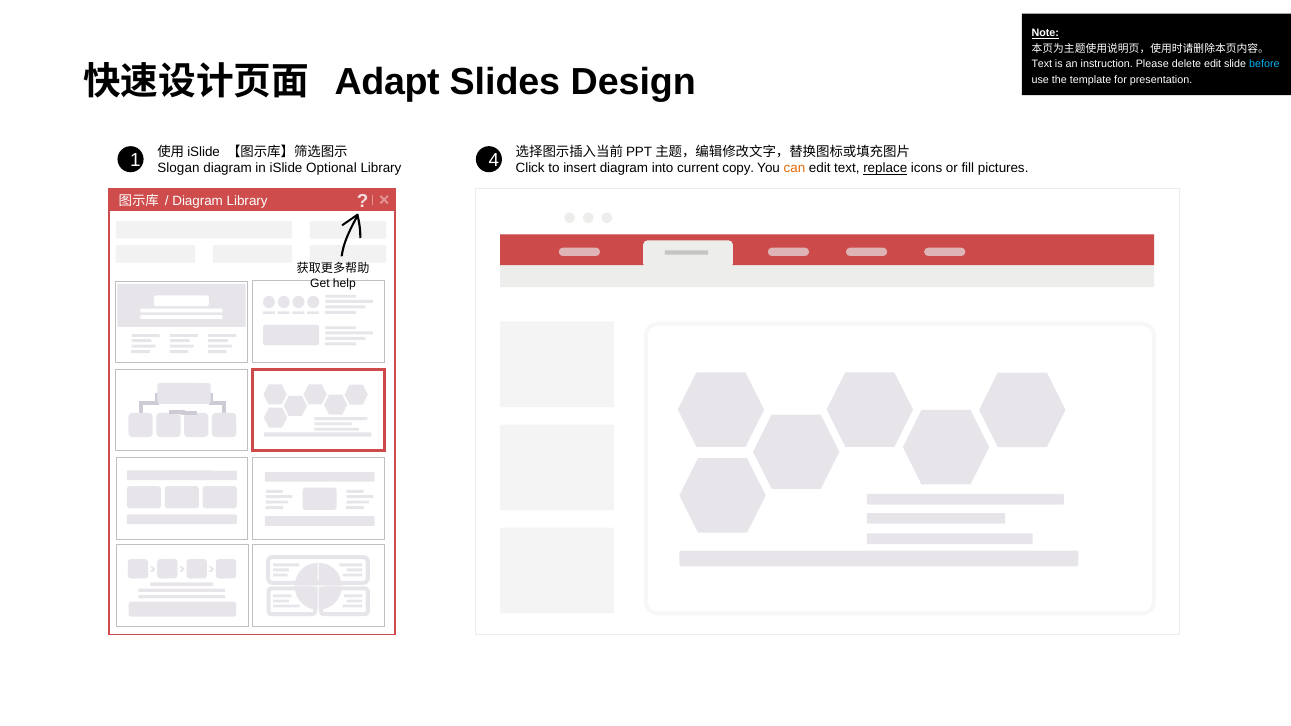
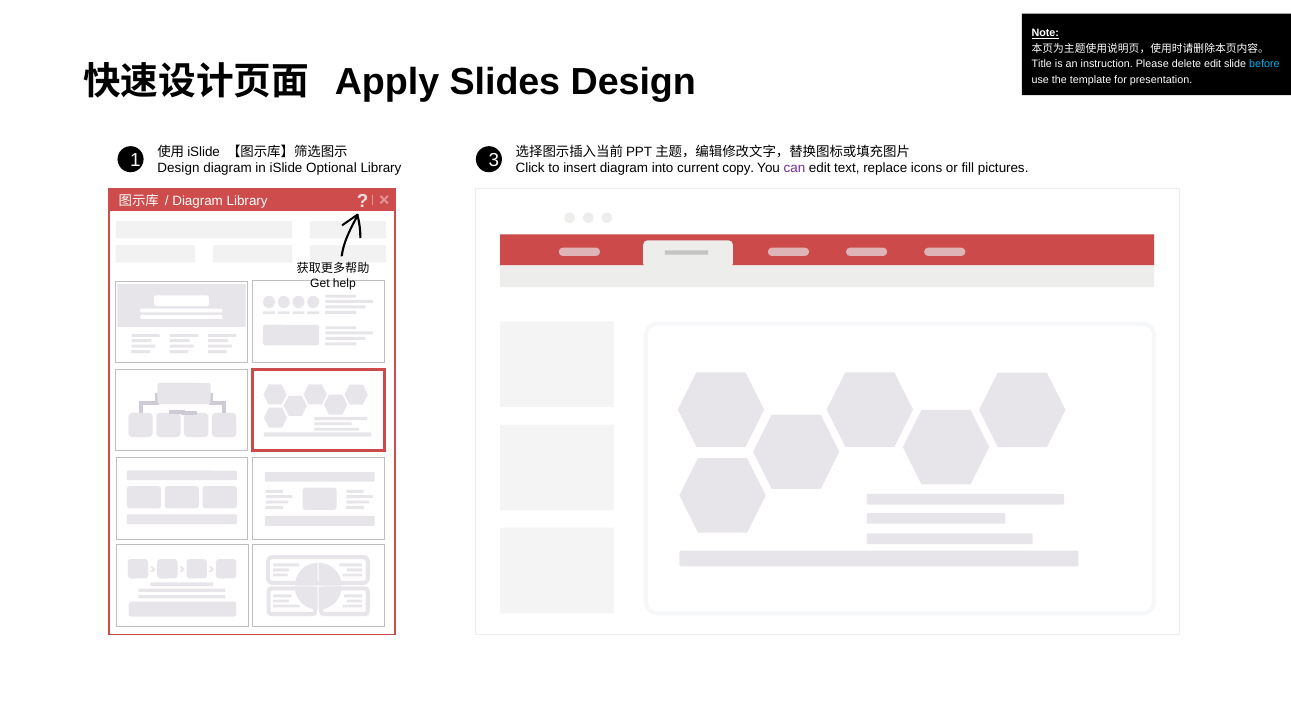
Text: Text -> Title (1042, 64)
Adapt: Adapt -> Apply (387, 82)
4: 4 -> 3 (494, 161)
Slogan: Slogan -> Design (178, 168)
can colour: orange -> purple (794, 168)
replace underline: present -> none (885, 168)
